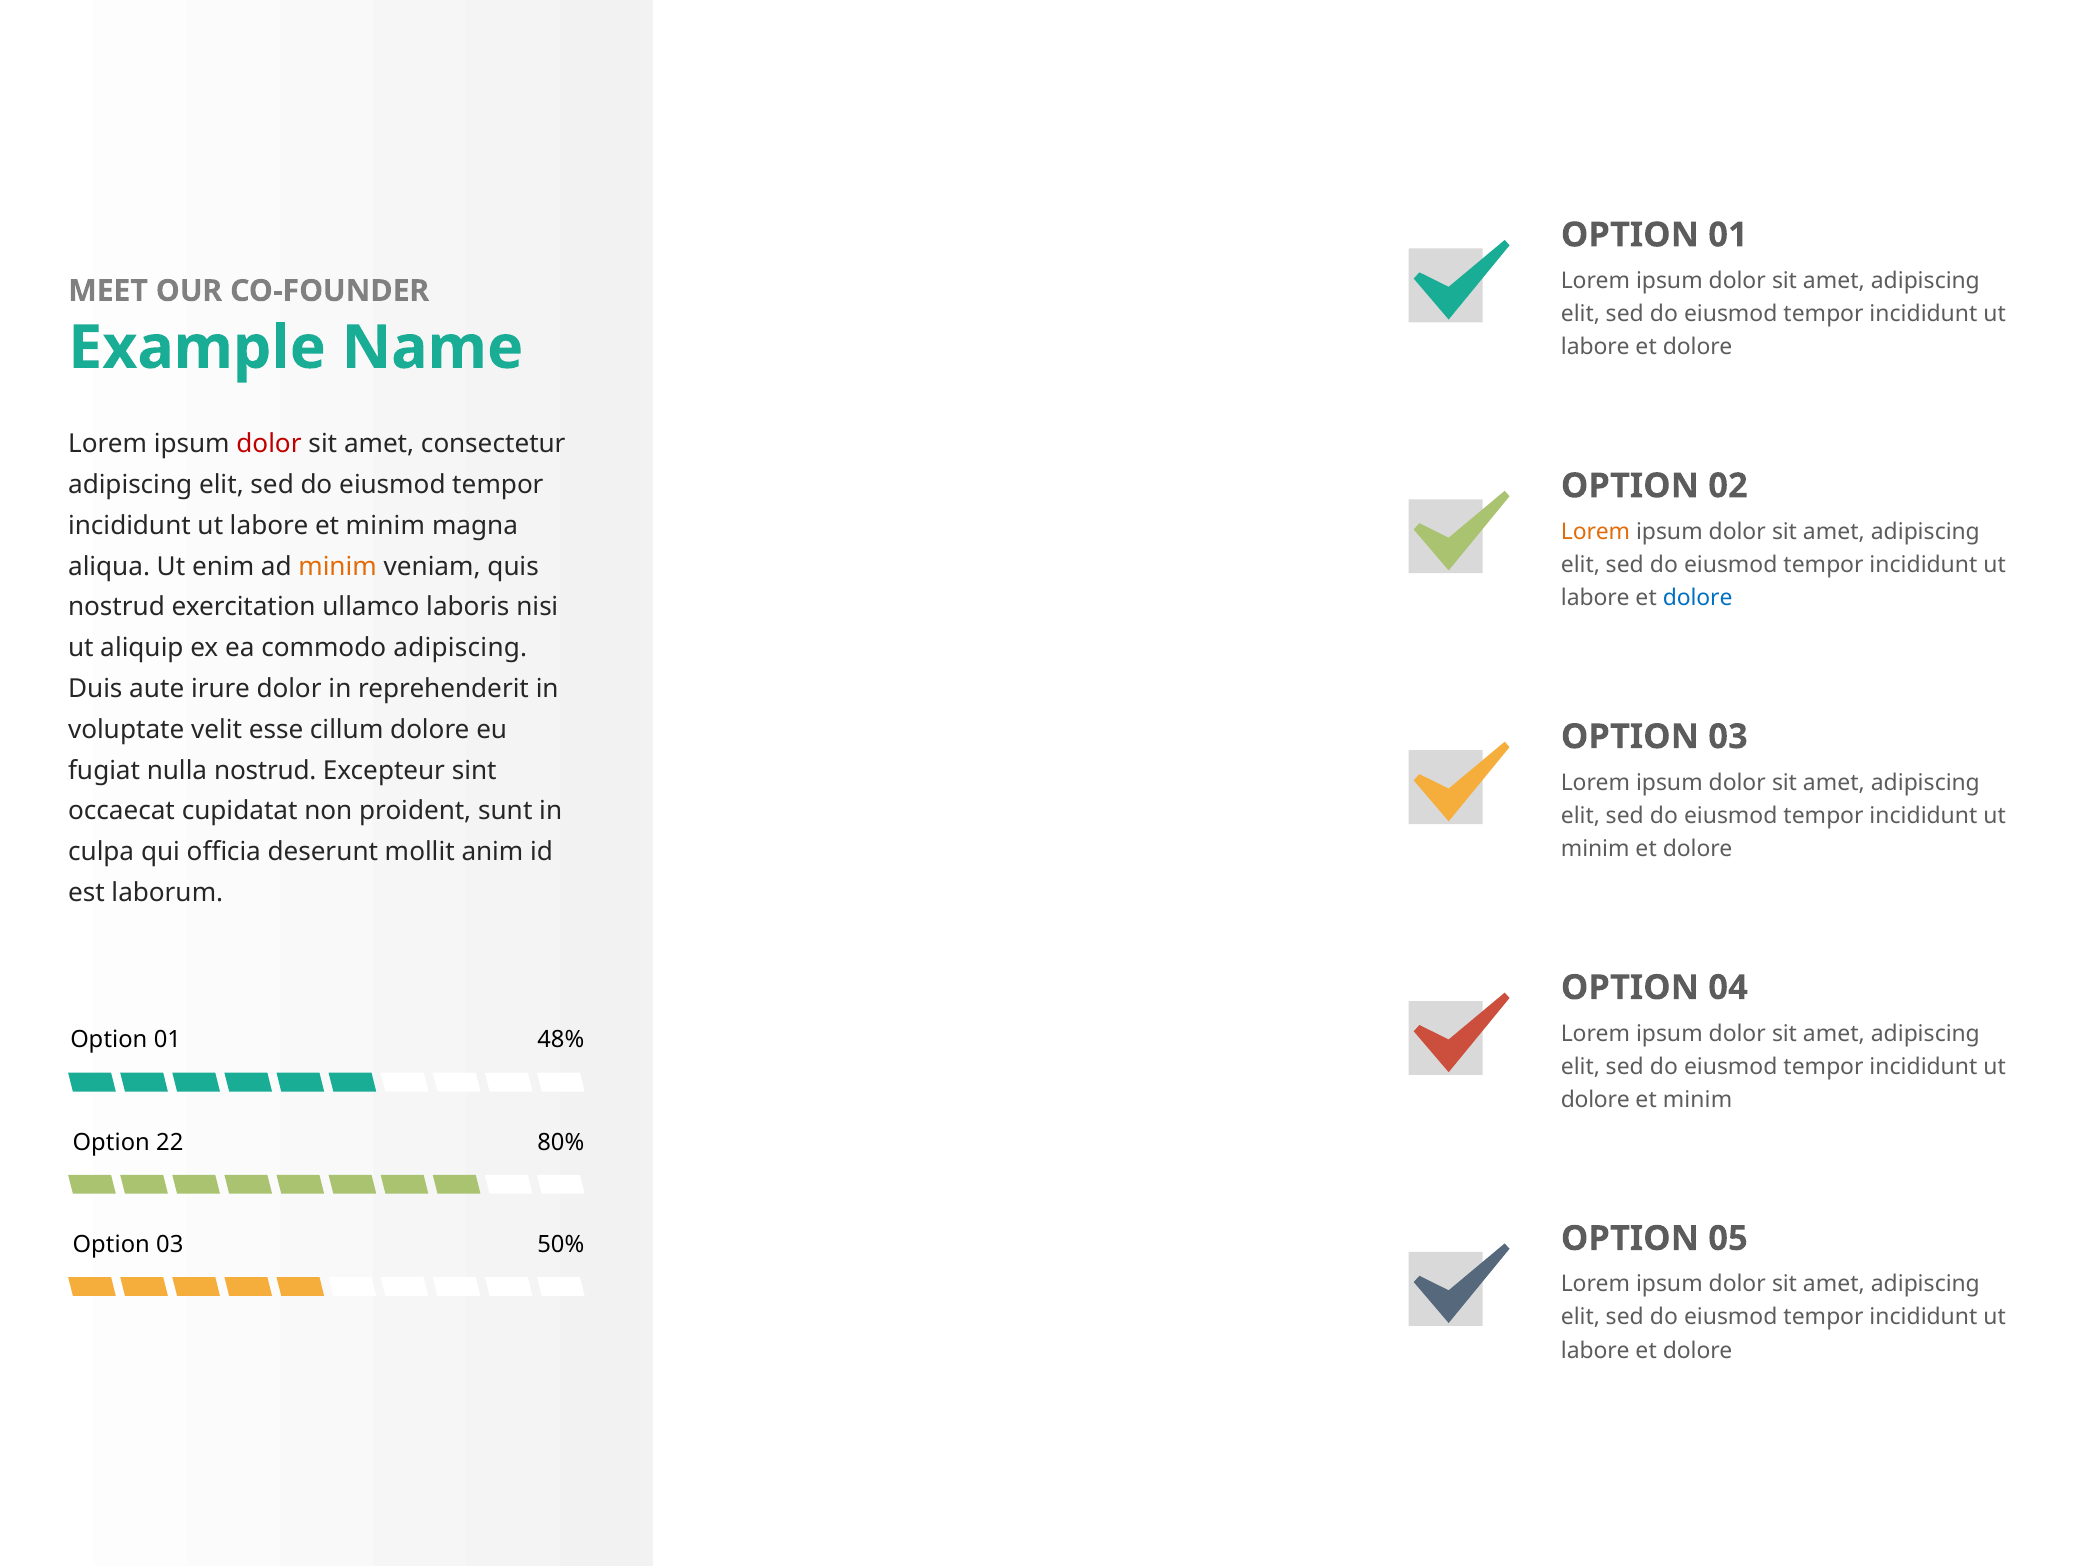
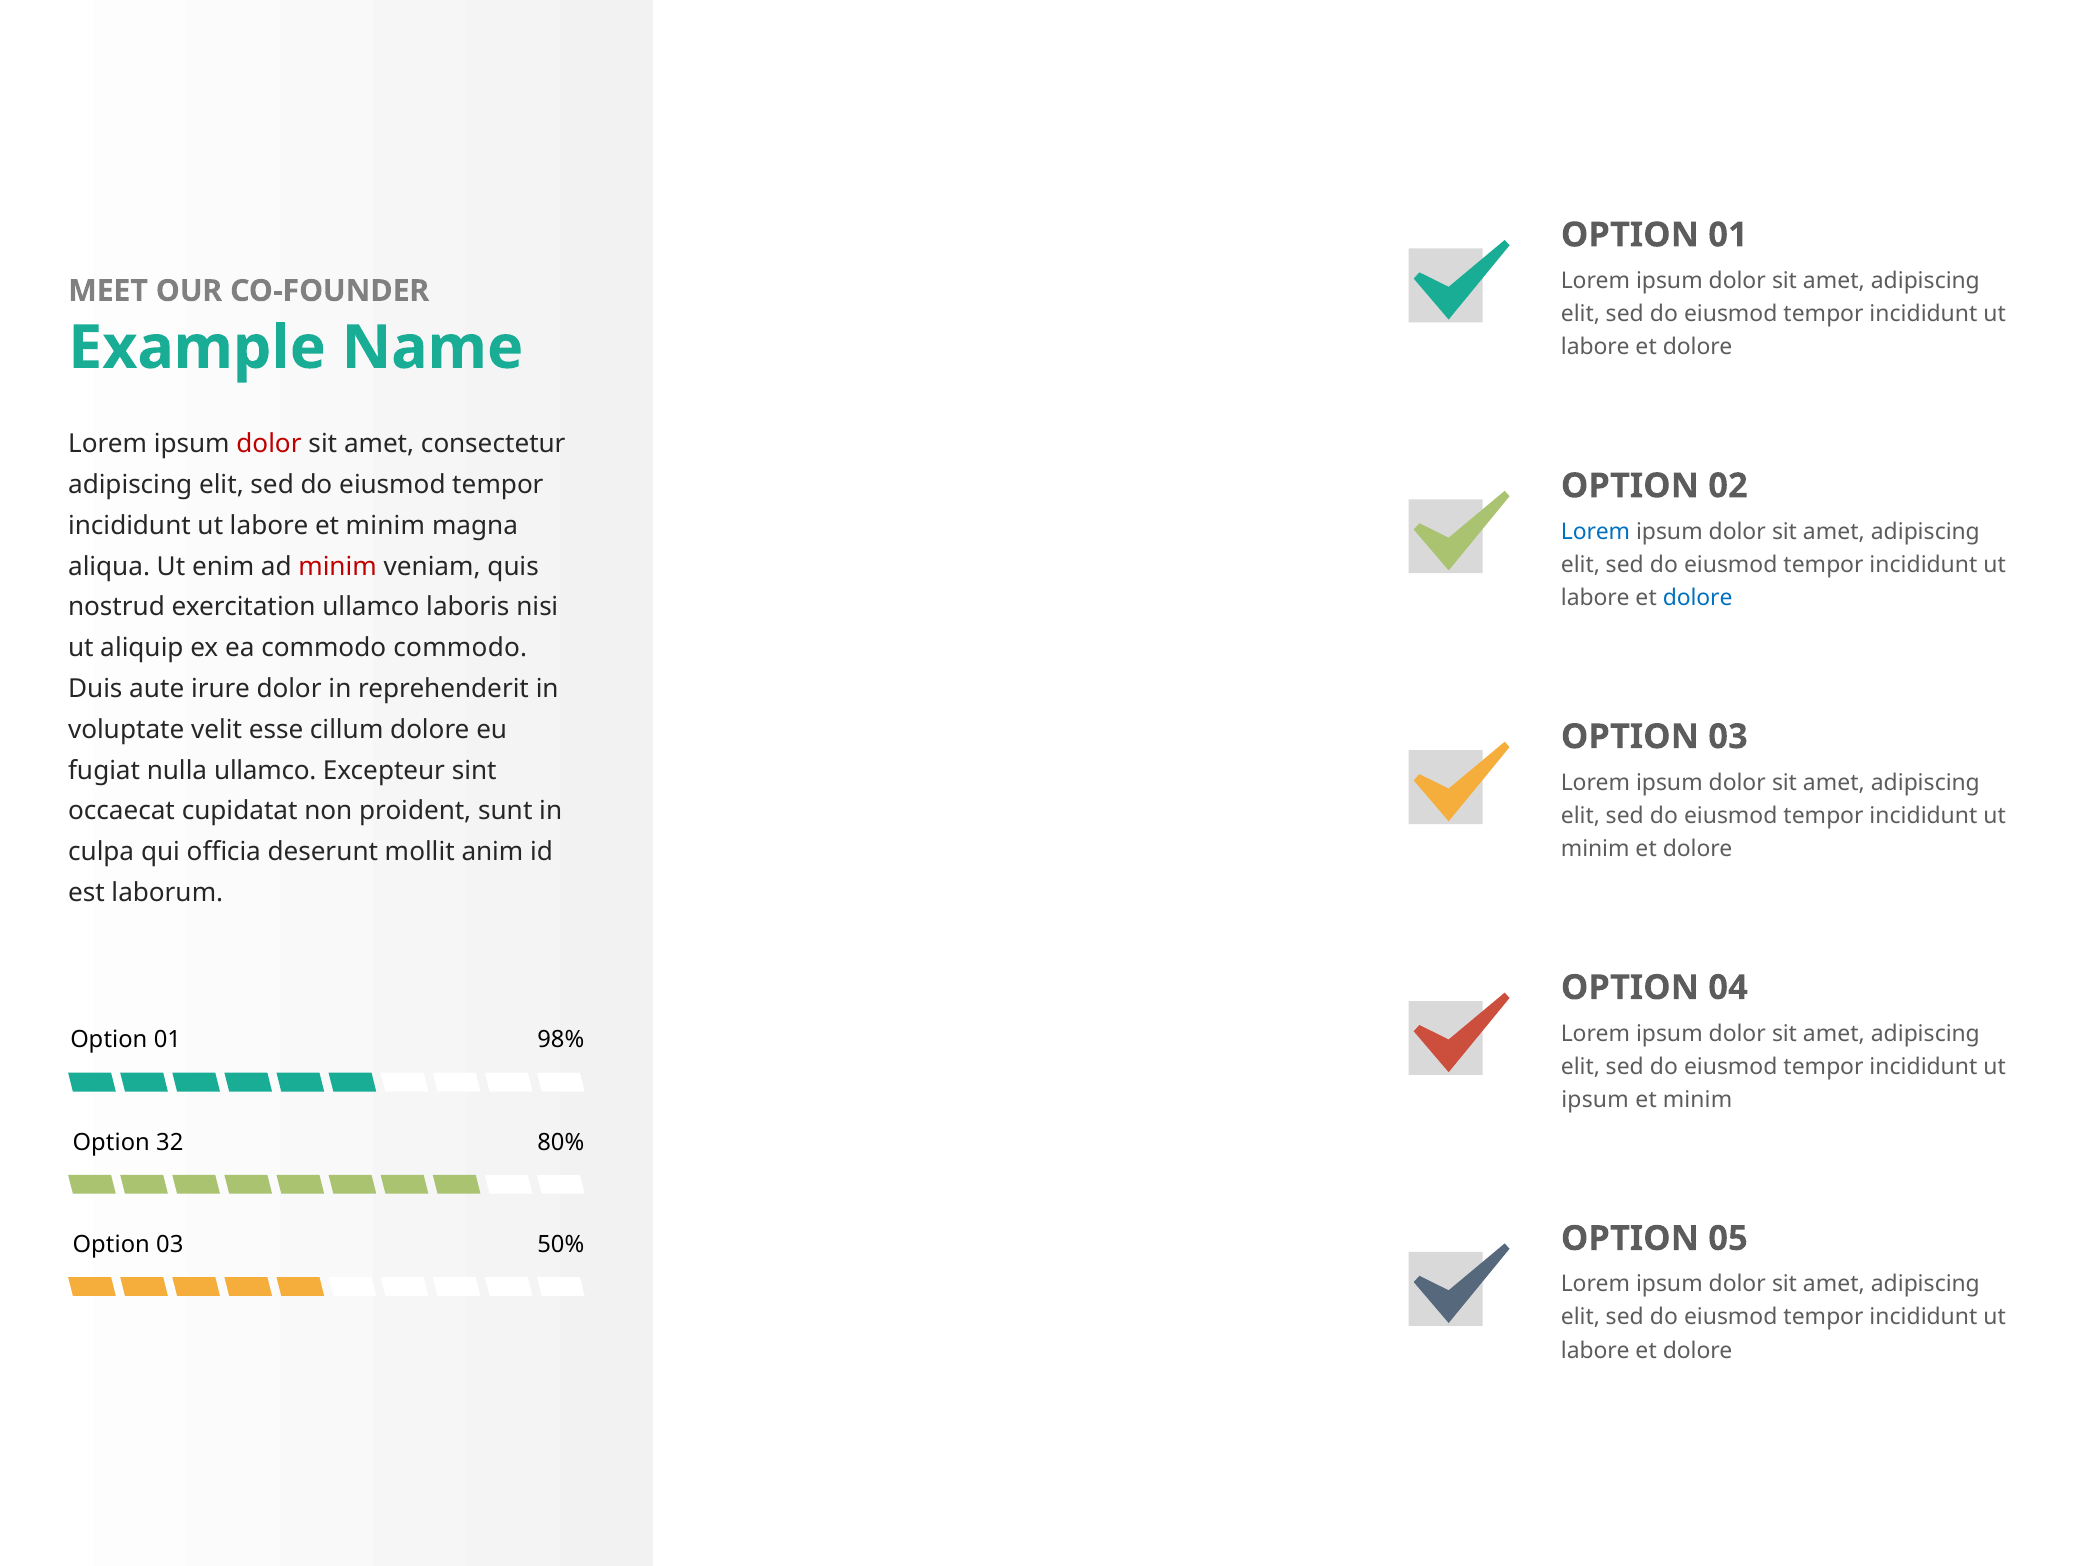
Lorem colour: orange -> blue (1596, 531)
minim colour: orange -> red (338, 566)
commodo adipiscing: adipiscing -> commodo (460, 648)
nulla nostrud: nostrud -> ullamco (265, 770)
48%: 48% -> 98% (561, 1040)
dolore: dolore -> ipsum (1595, 1099)
22: 22 -> 32 (170, 1142)
